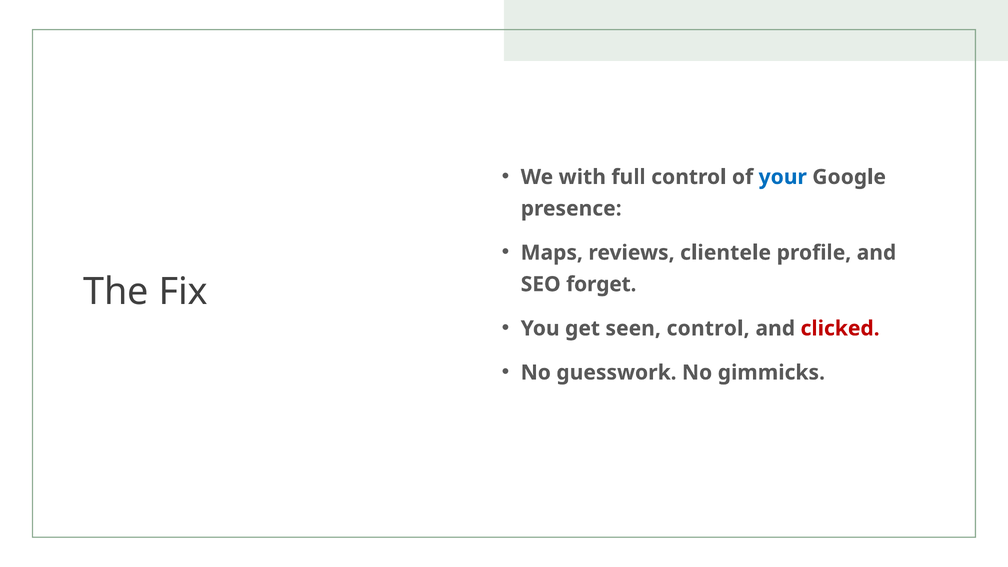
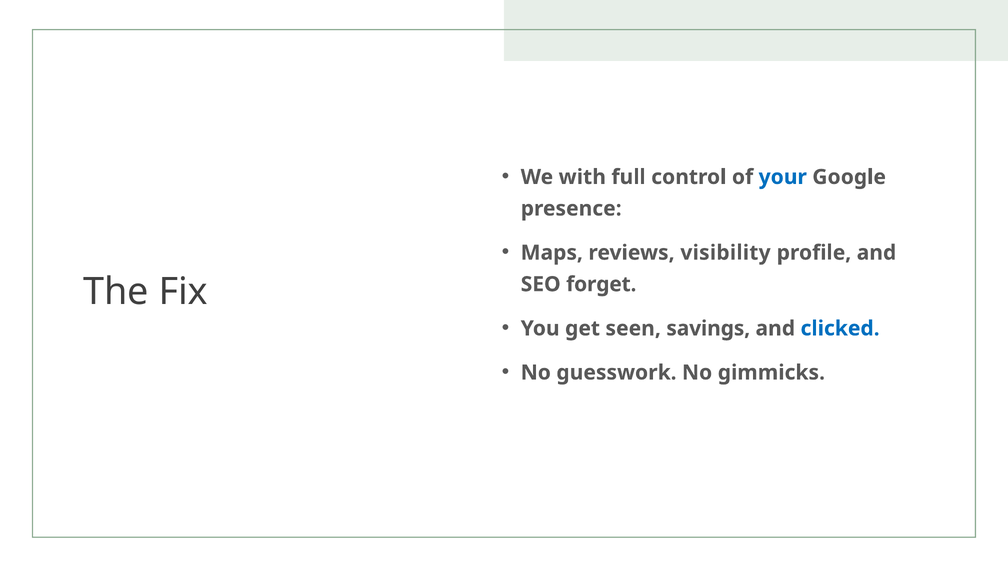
clientele: clientele -> visibility (725, 253)
seen control: control -> savings (708, 328)
clicked colour: red -> blue (840, 328)
